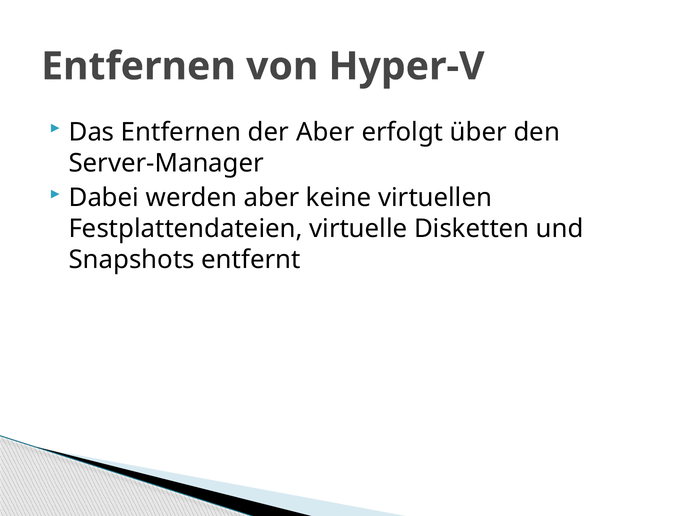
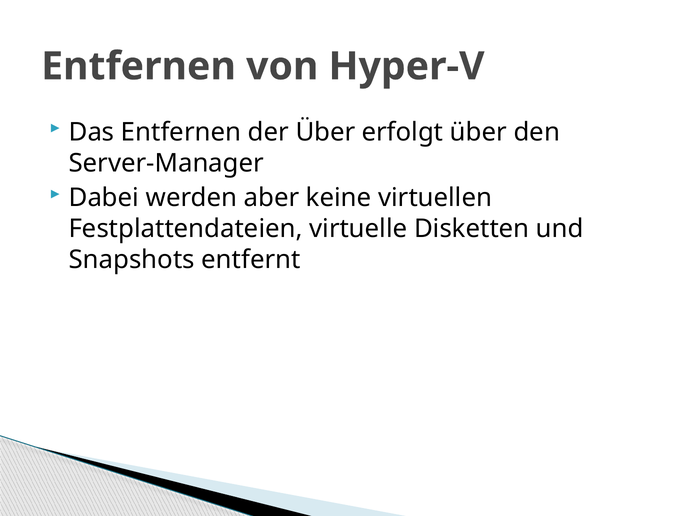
der Aber: Aber -> Über (325, 132)
